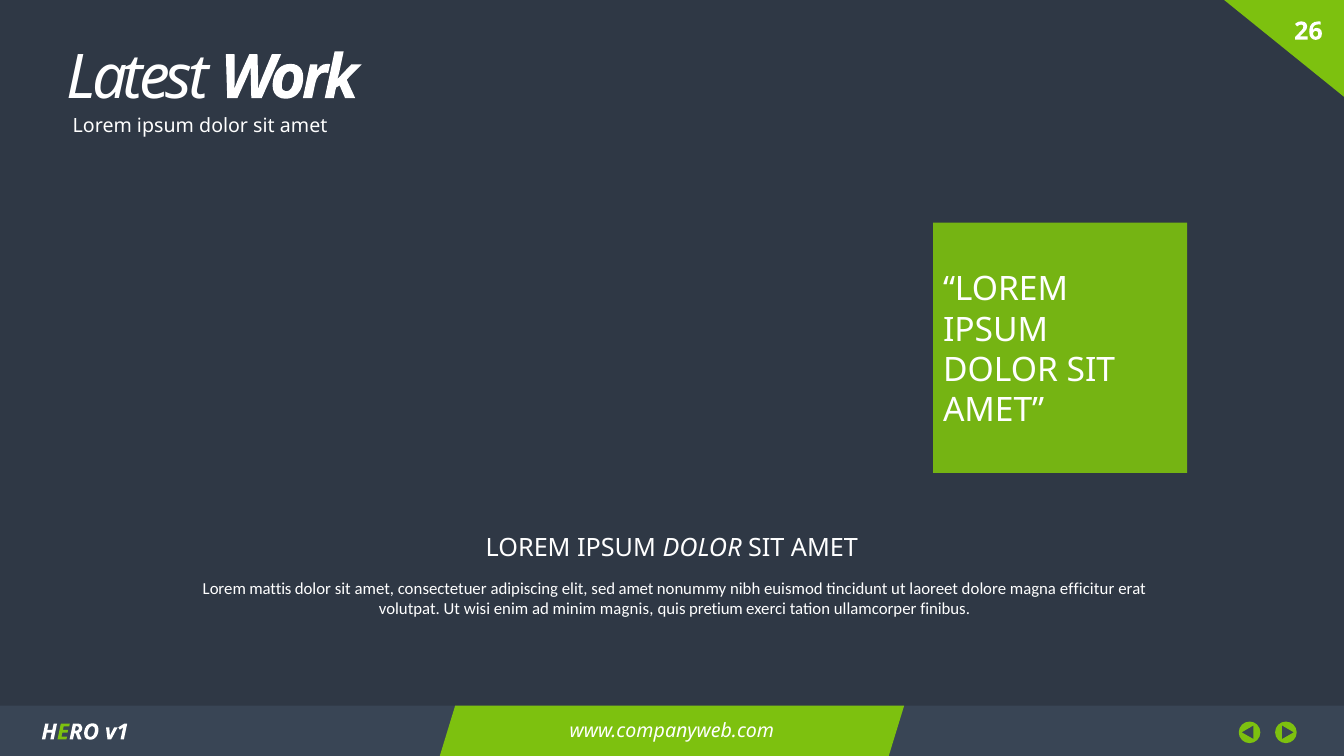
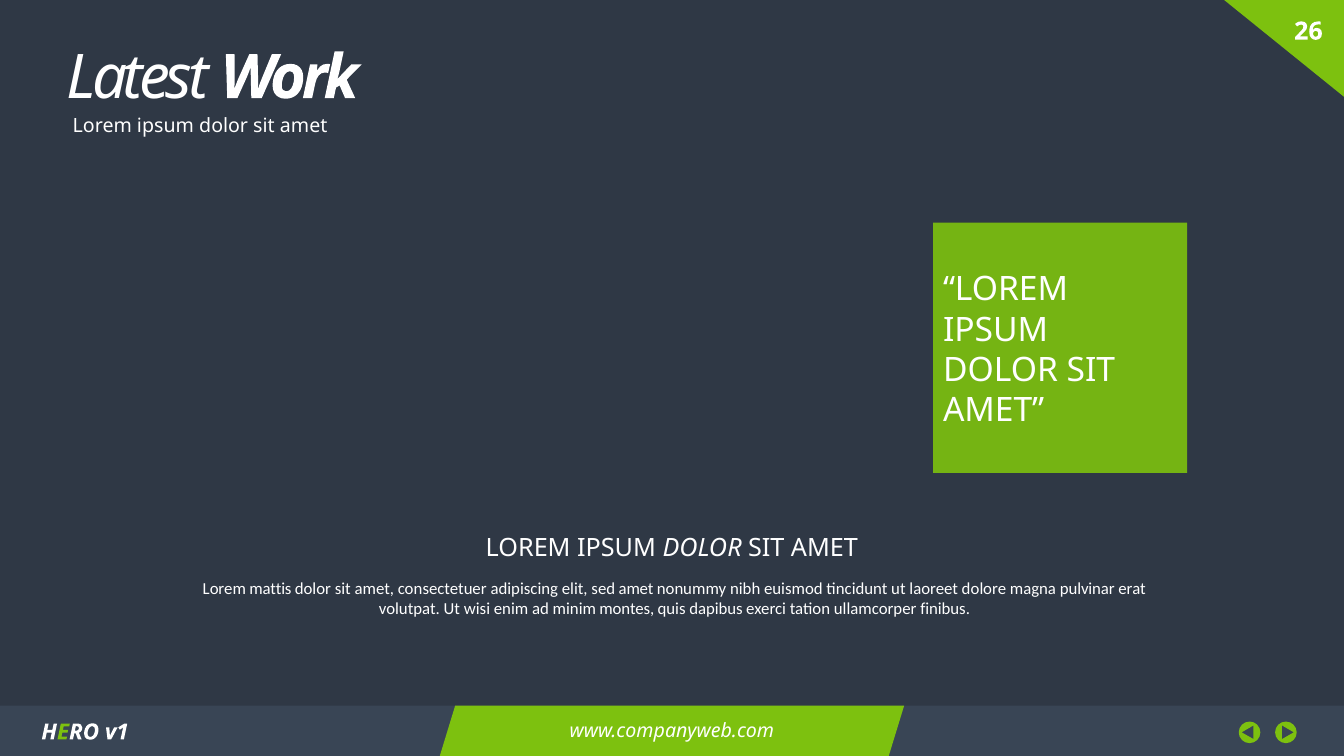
efficitur: efficitur -> pulvinar (1087, 589)
magnis: magnis -> montes (627, 609)
pretium: pretium -> dapibus (716, 609)
